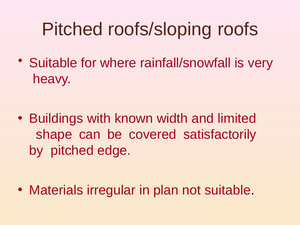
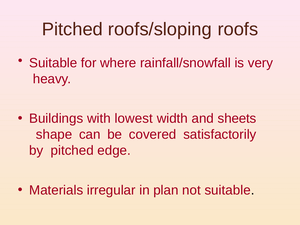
known: known -> lowest (134, 119)
limited: limited -> sheets (237, 119)
